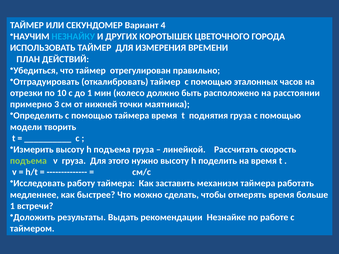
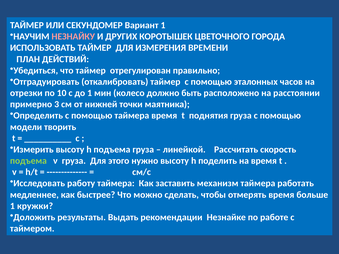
Вариант 4: 4 -> 1 (163, 25)
НЕЗНАЙКУ colour: light blue -> pink (73, 37)
встречи: встречи -> кружки (35, 206)
